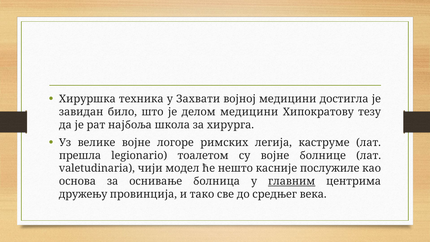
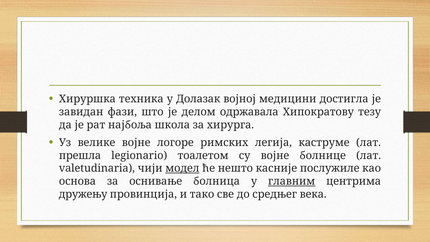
Захвати: Захвати -> Долазак (198, 99)
било: било -> фази (122, 112)
делом медицини: медицини -> одржавала (249, 112)
модел underline: none -> present (182, 168)
